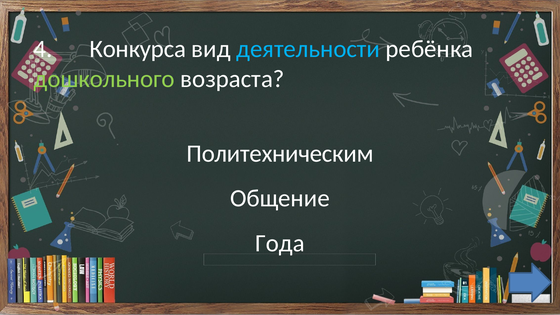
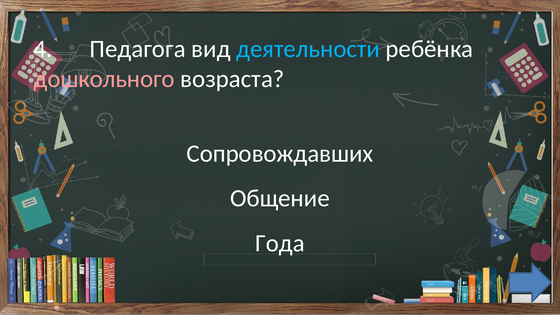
Конкурса: Конкурса -> Педагога (138, 49)
дошкольного colour: light green -> pink (104, 79)
Политехническим: Политехническим -> Сопровождавших (280, 154)
